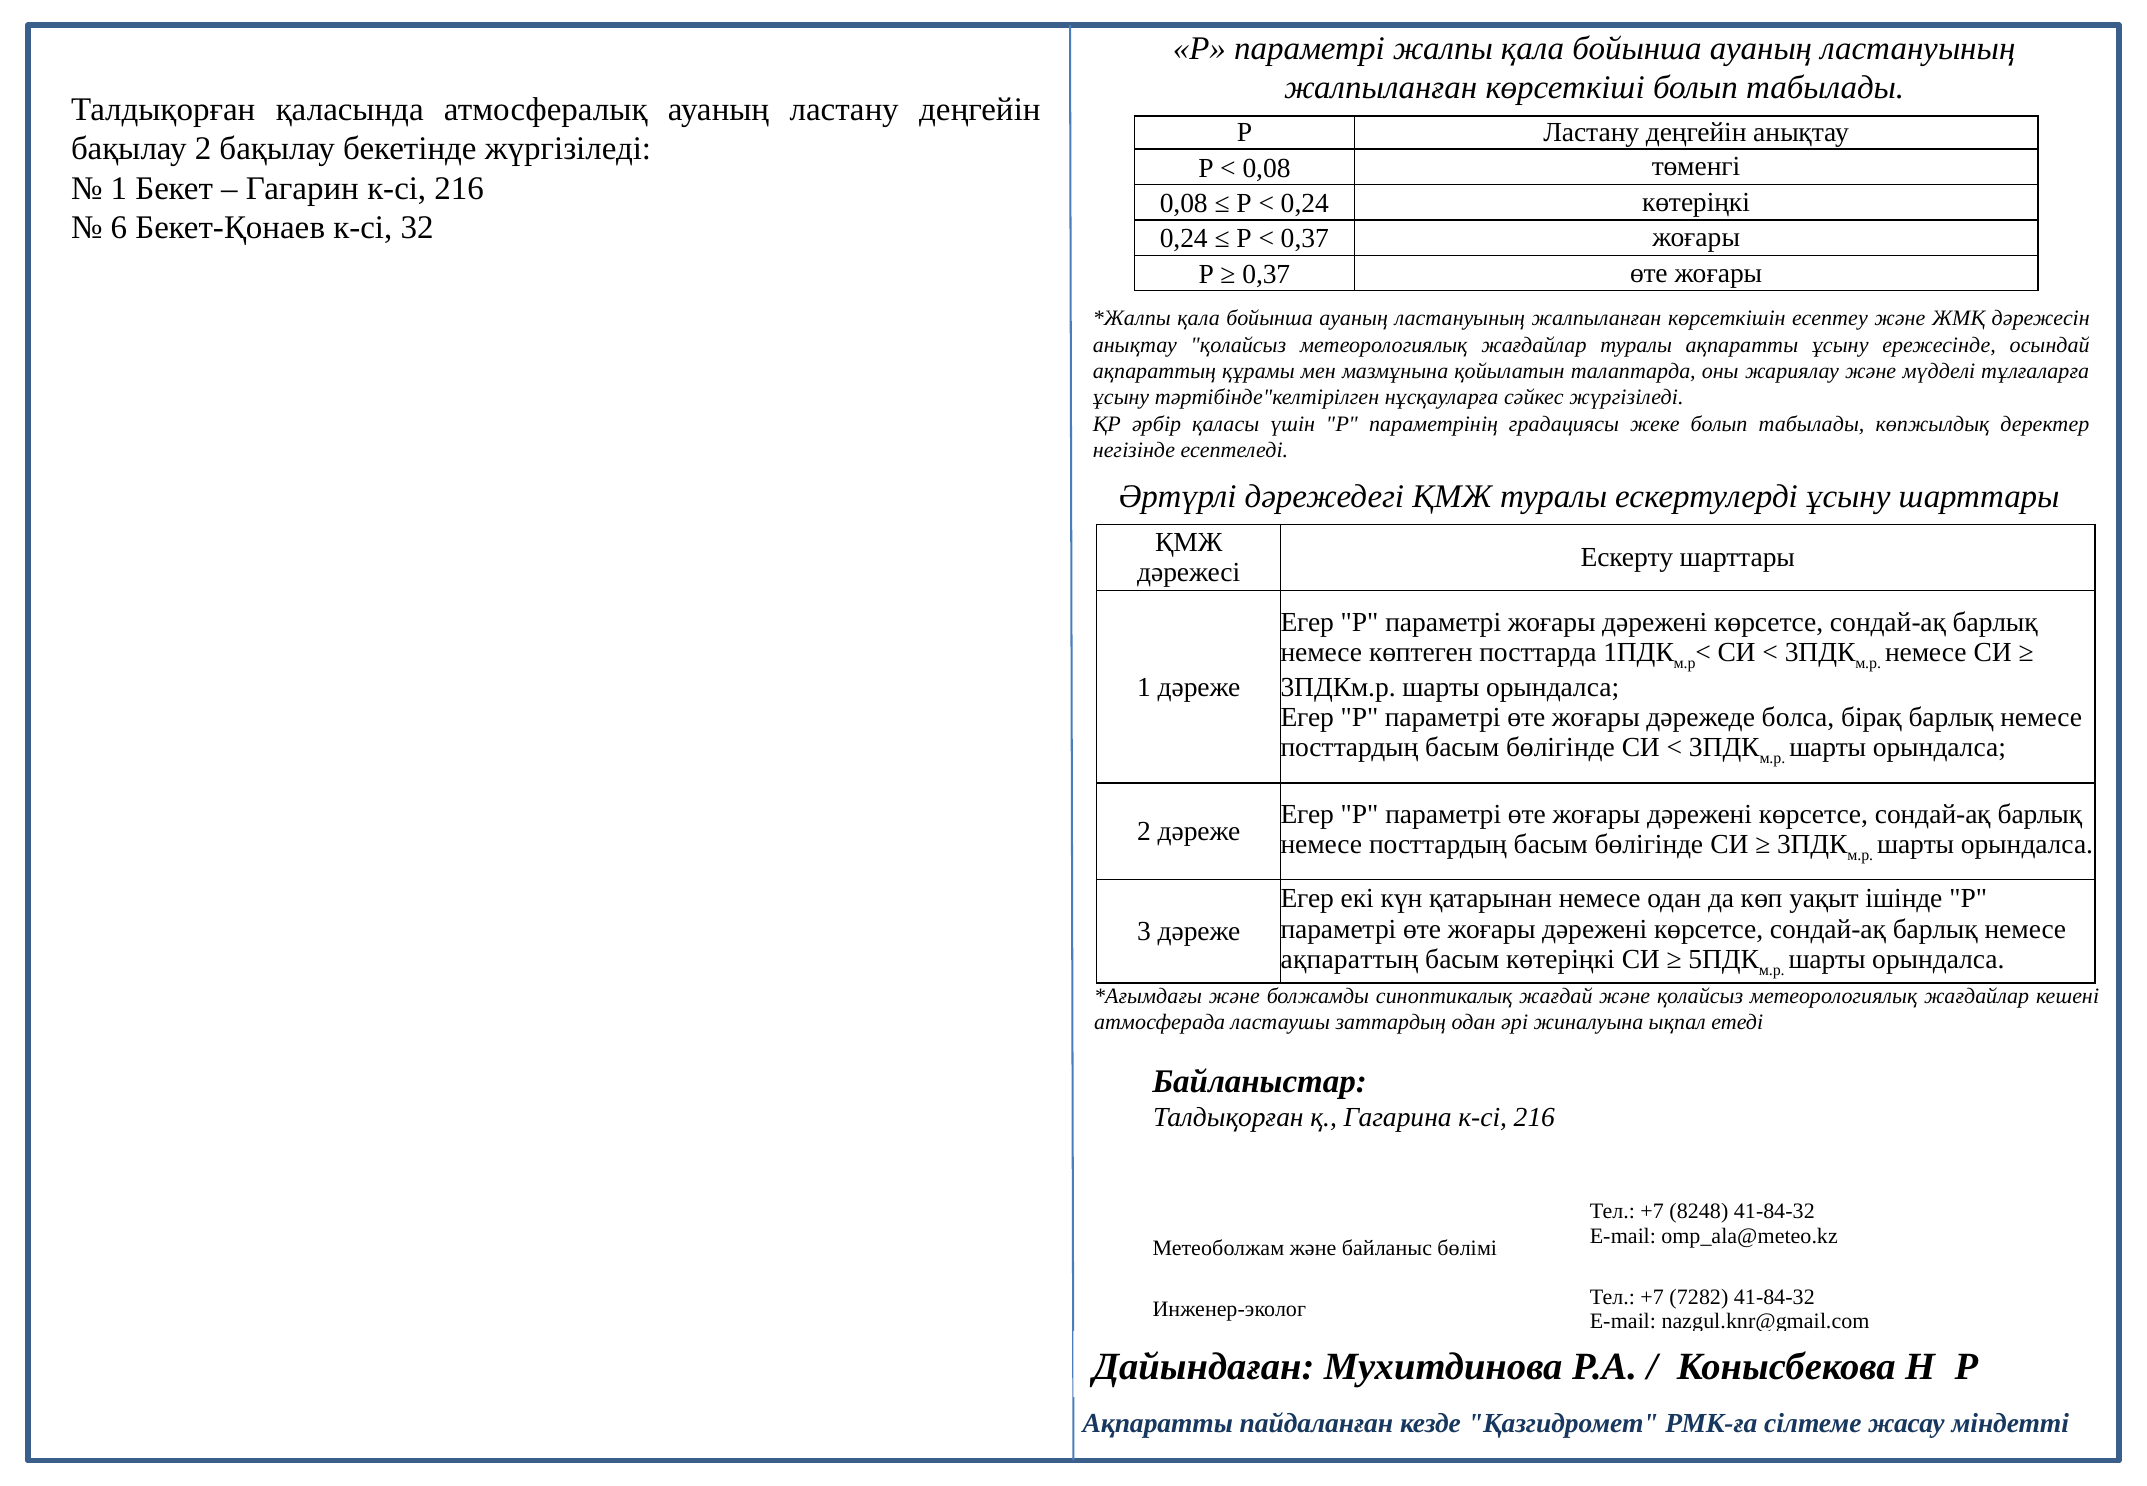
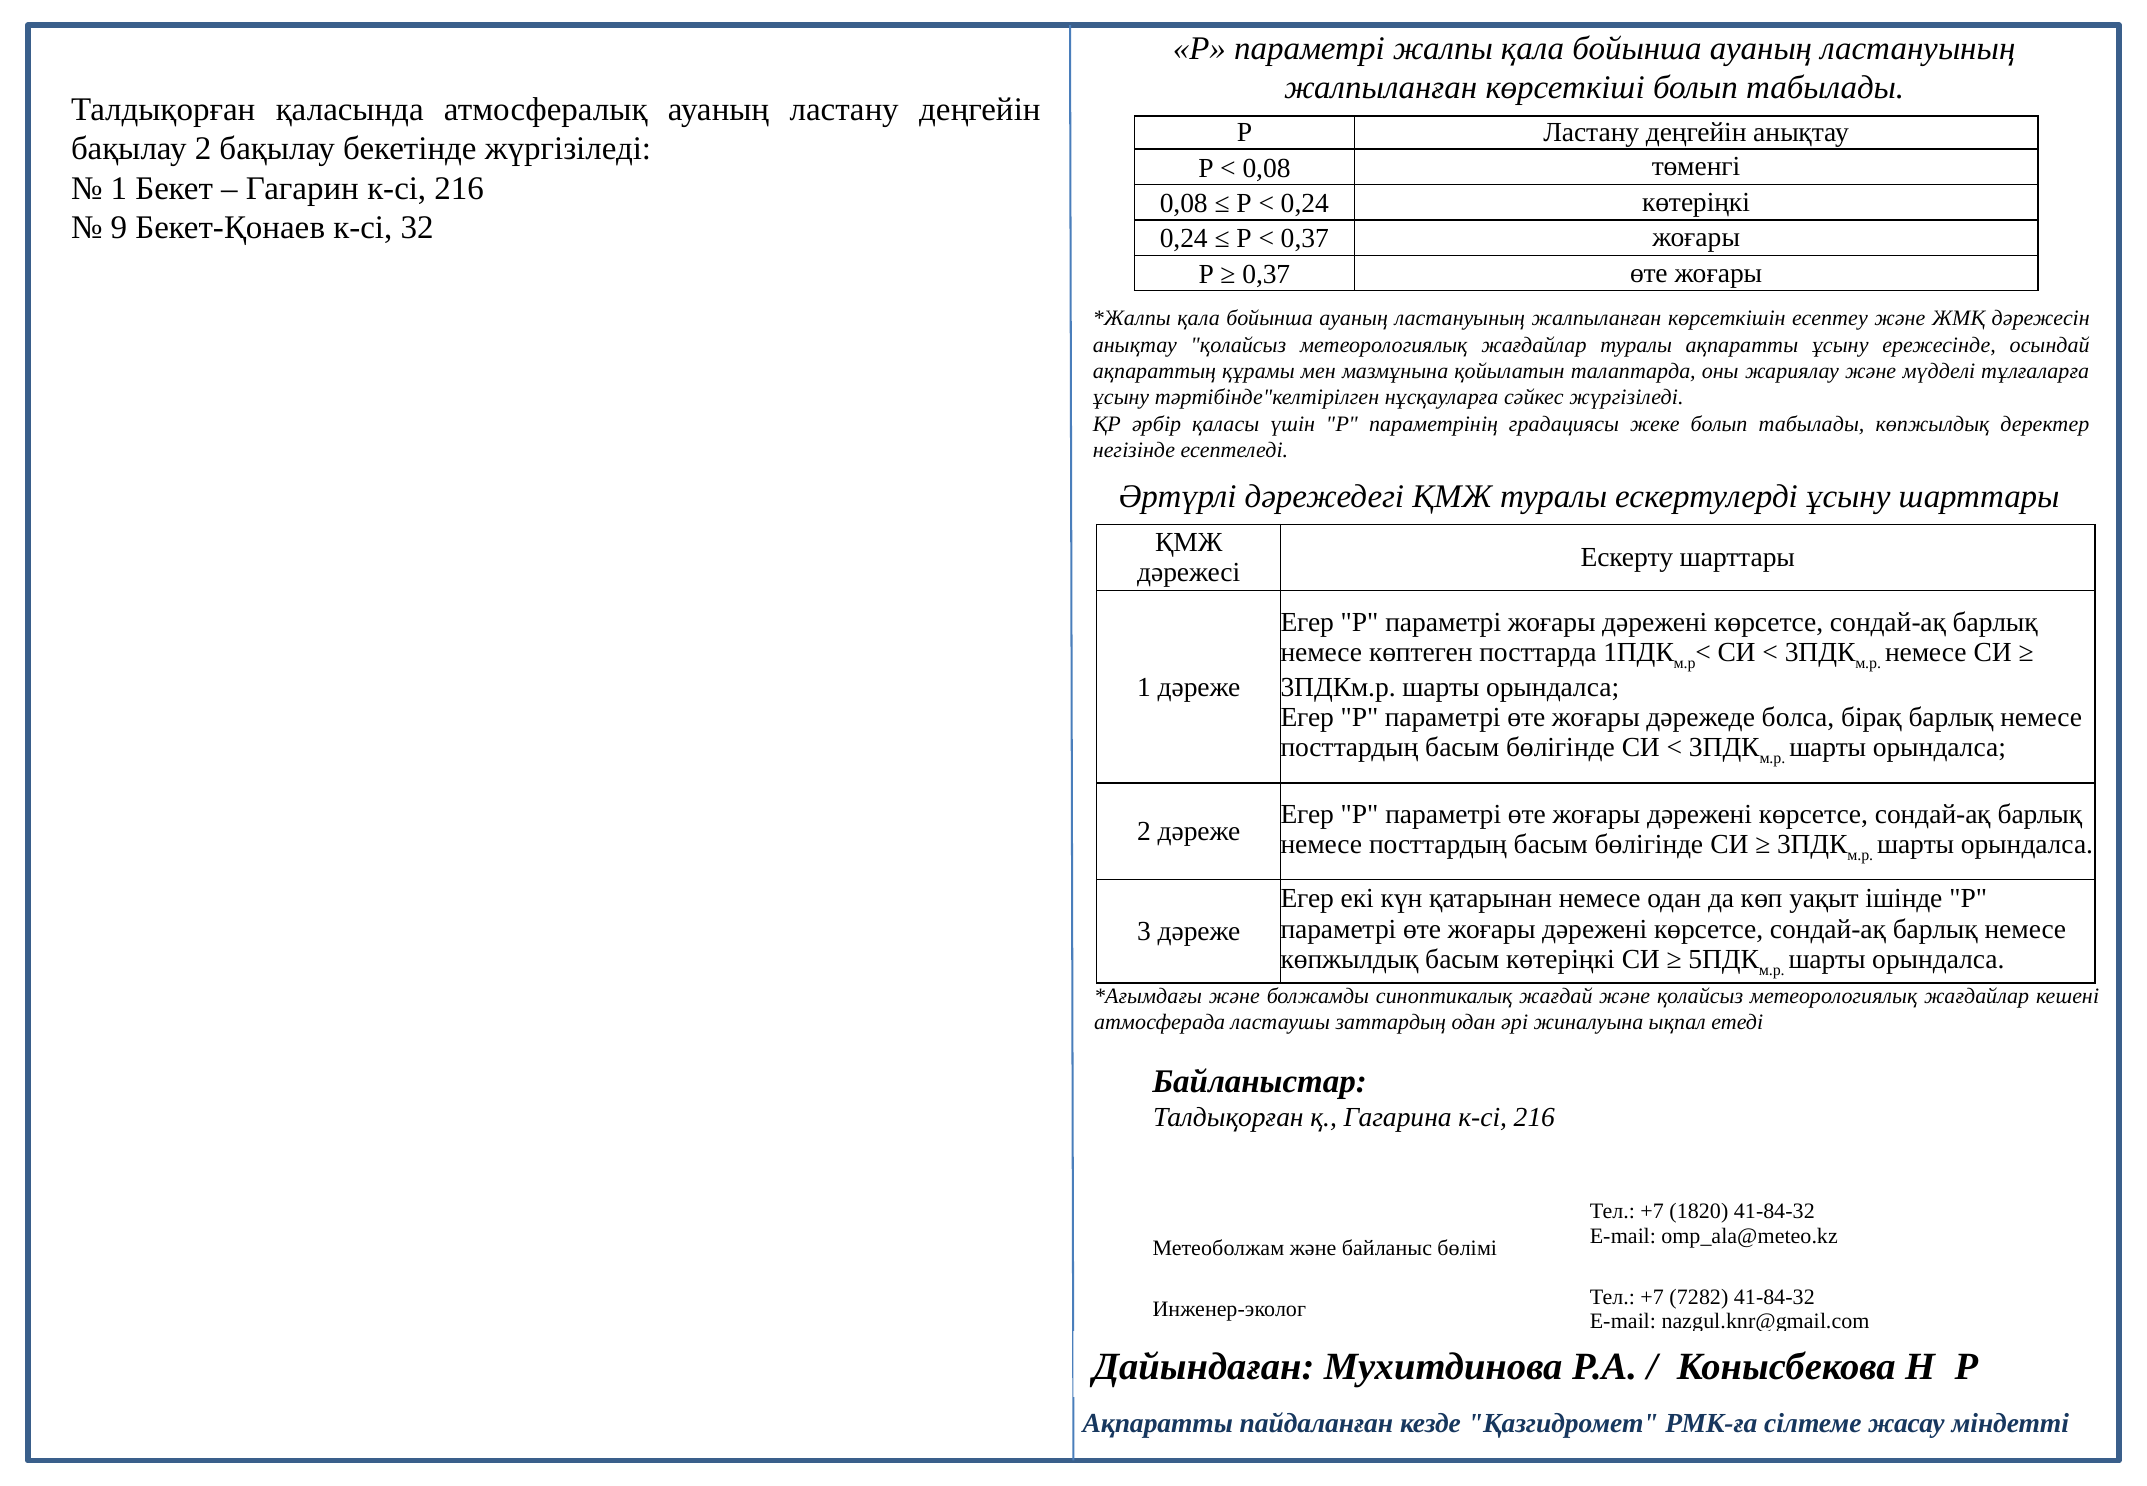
6: 6 -> 9 (119, 228)
ақпараттың: ақпараттың -> көпжылдық (1350, 960)
8248: 8248 -> 1820 (1699, 1212)
